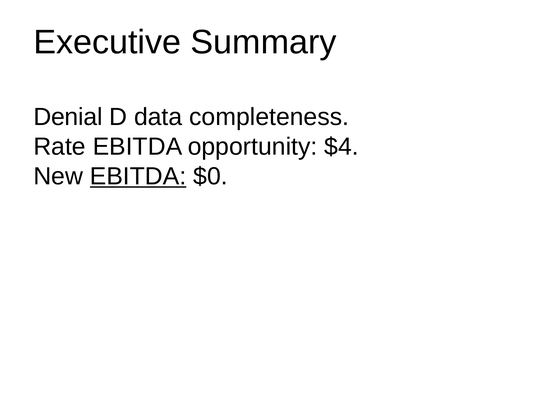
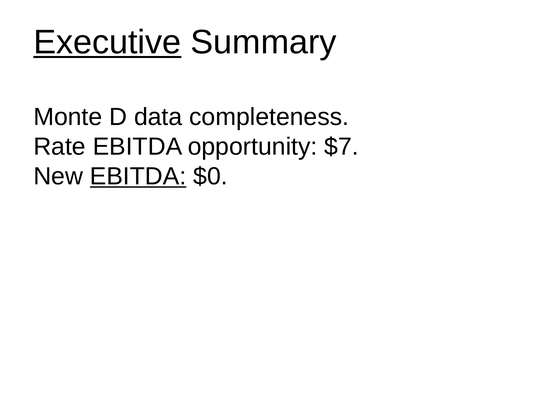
Executive underline: none -> present (107, 42)
Denial: Denial -> Monte (68, 117)
$4: $4 -> $7 (341, 147)
